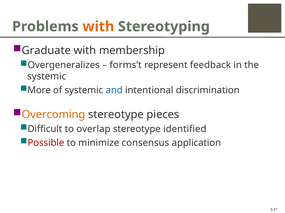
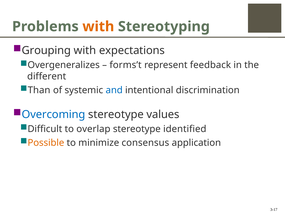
Graduate: Graduate -> Grouping (46, 51)
membership: membership -> expectations (132, 51)
systemic: systemic -> different (47, 77)
More: More -> Than (39, 90)
Overcoming colour: orange -> blue (54, 115)
pieces: pieces -> values (163, 115)
Possible colour: red -> orange (46, 143)
